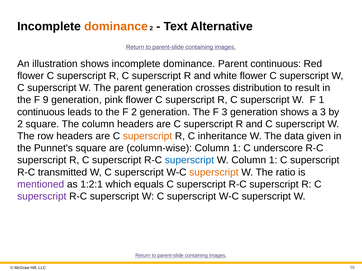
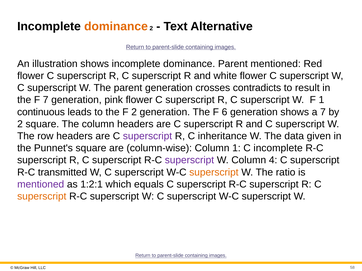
Parent continuous: continuous -> mentioned (276, 64)
distribution: distribution -> contradicts (257, 88)
F 9: 9 -> 7 (46, 100)
F 3: 3 -> 6 (225, 112)
a 3: 3 -> 7 (323, 112)
superscript colour: orange -> purple (147, 136)
C underscore: underscore -> incomplete (278, 148)
superscript colour: blue -> purple (189, 160)
W Column 1: 1 -> 4 (273, 160)
superscript colour: purple -> orange (42, 197)
